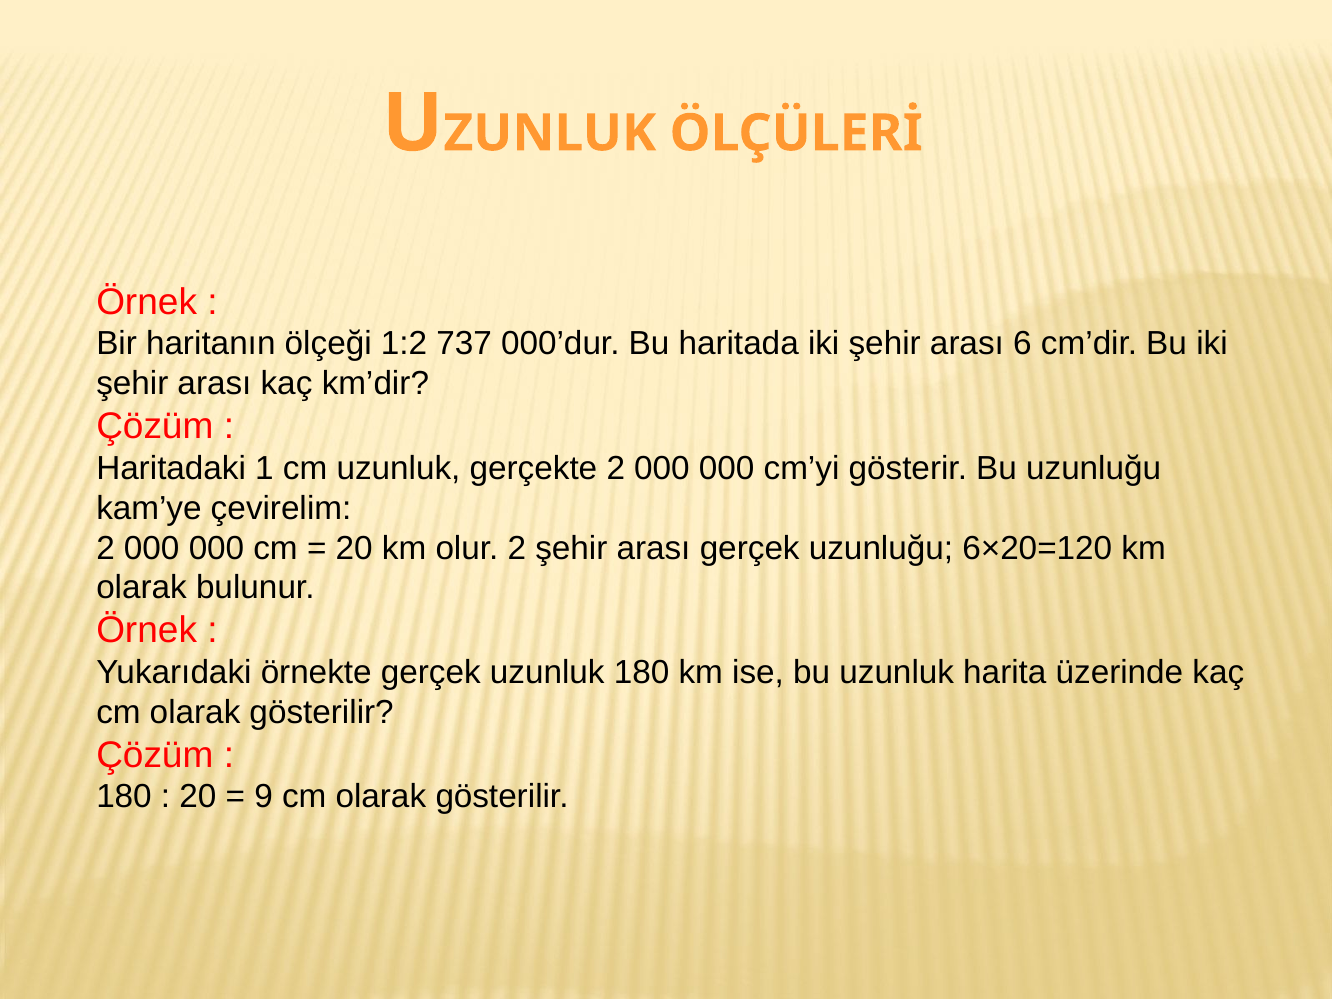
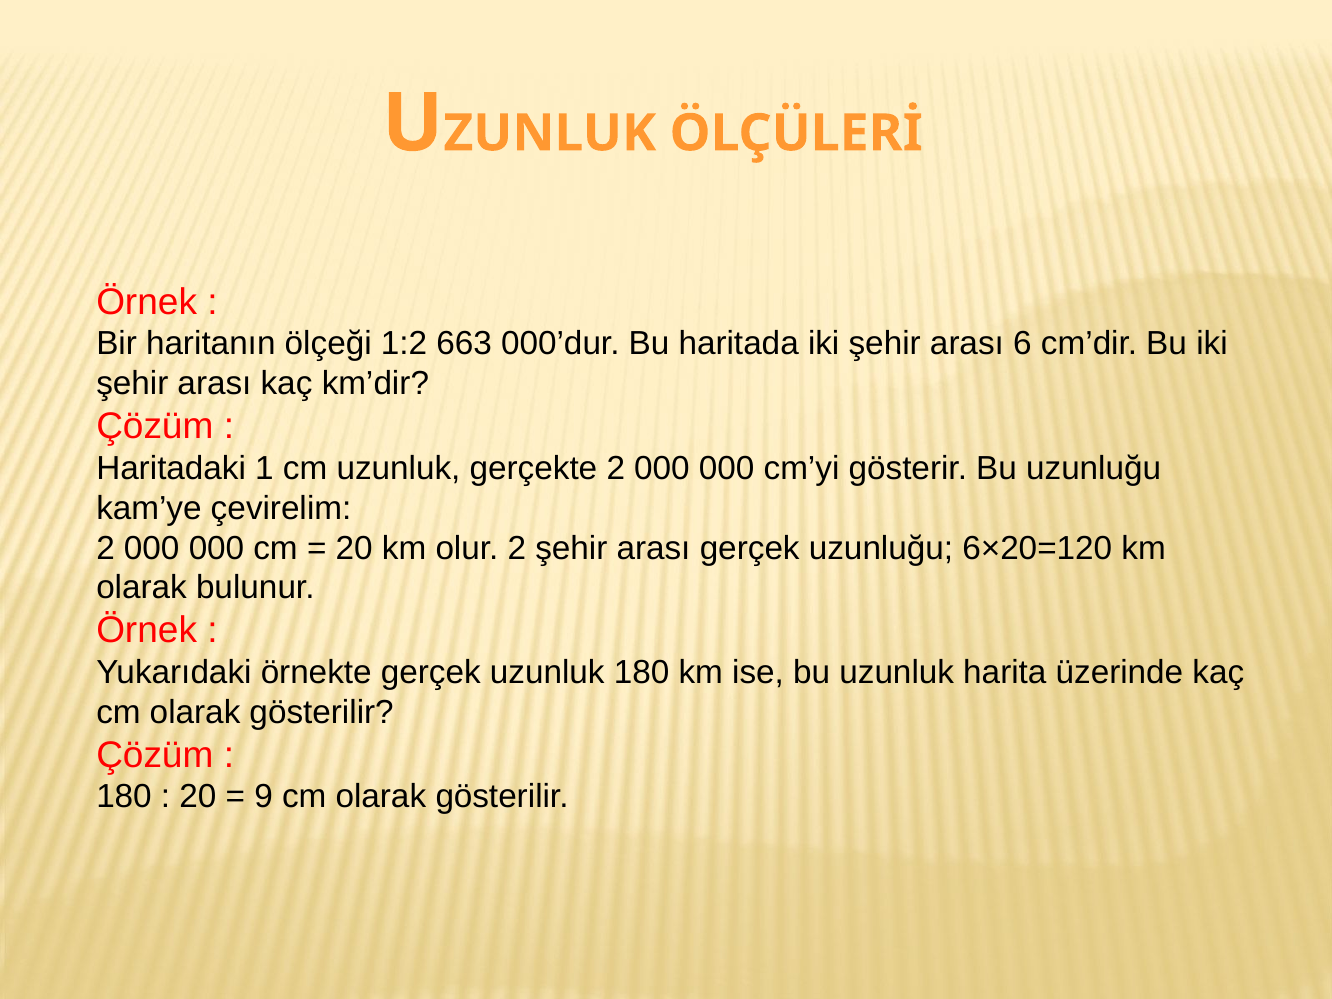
737: 737 -> 663 (464, 344)
